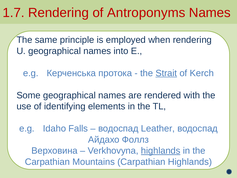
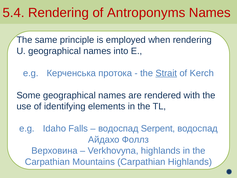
1.7: 1.7 -> 5.4 (14, 13)
Leather: Leather -> Serpent (158, 128)
highlands underline: present -> none (161, 151)
